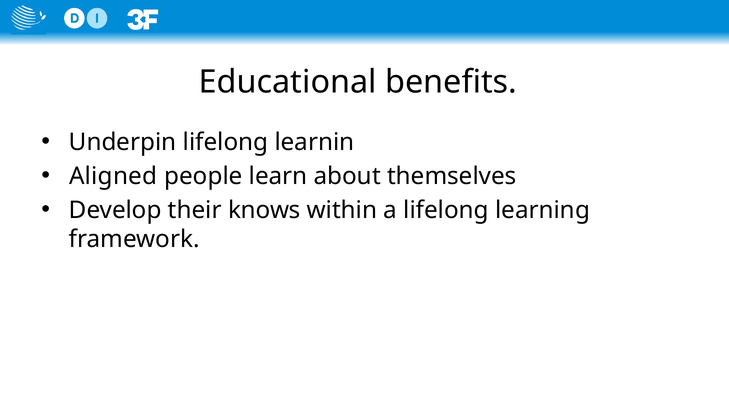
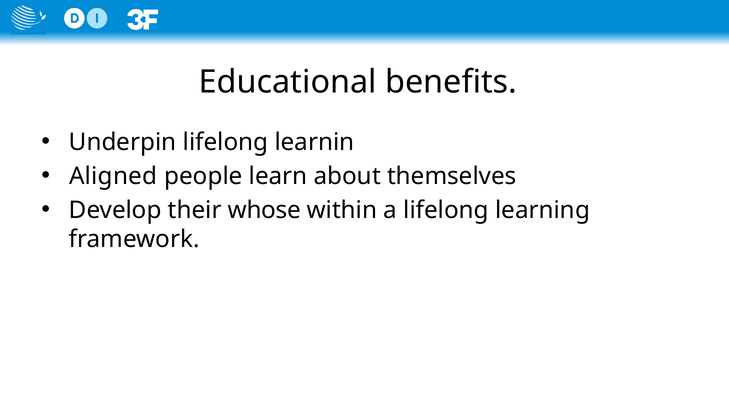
knows: knows -> whose (264, 210)
